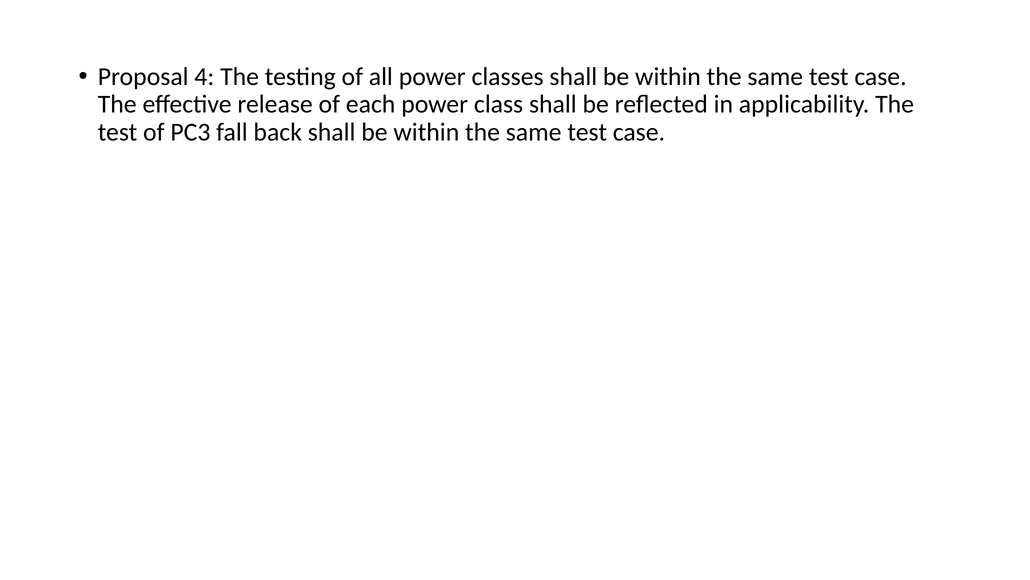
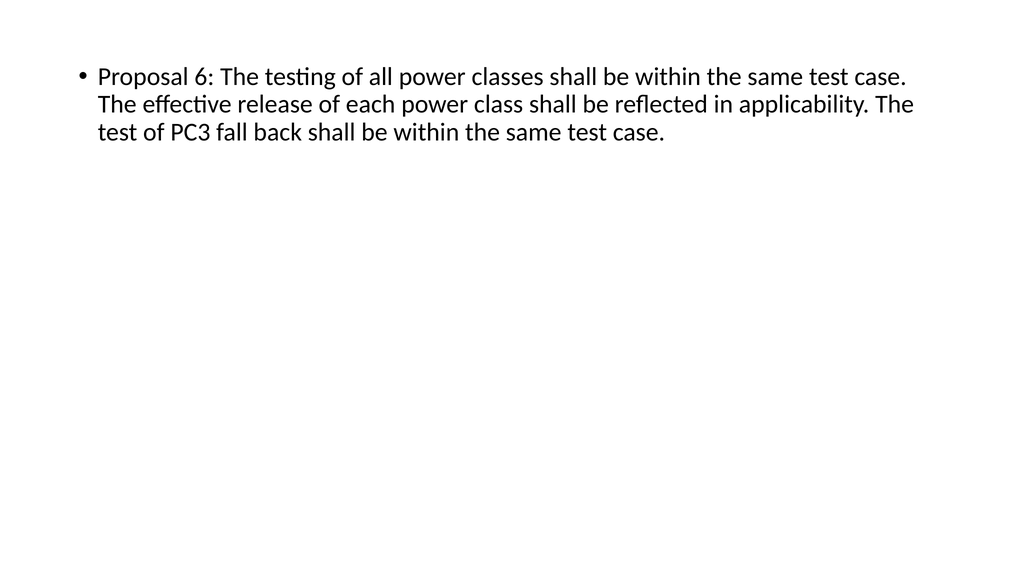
4: 4 -> 6 (204, 76)
